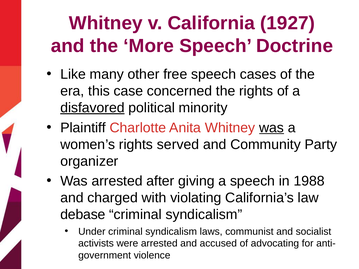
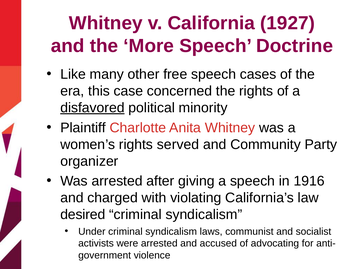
was underline: present -> none (272, 128)
1988: 1988 -> 1916 (309, 181)
debase: debase -> desired (83, 215)
